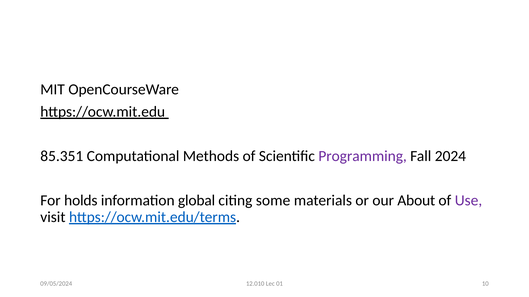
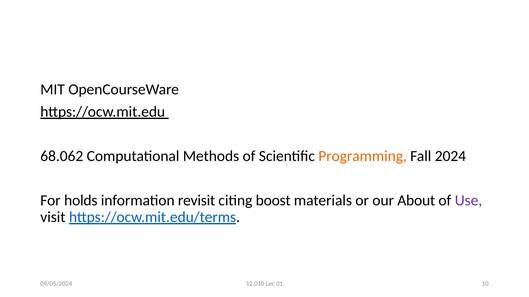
85.351: 85.351 -> 68.062 (62, 156)
Programming colour: purple -> orange (363, 156)
global: global -> revisit (197, 201)
some: some -> boost (273, 201)
